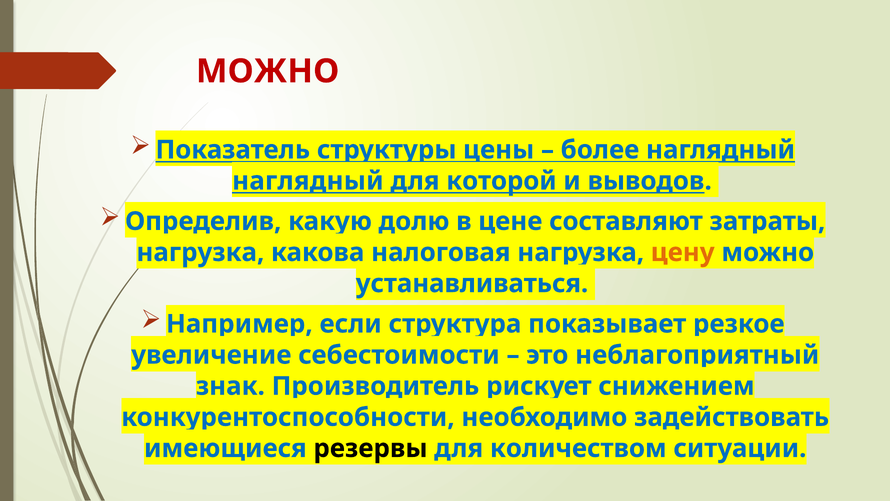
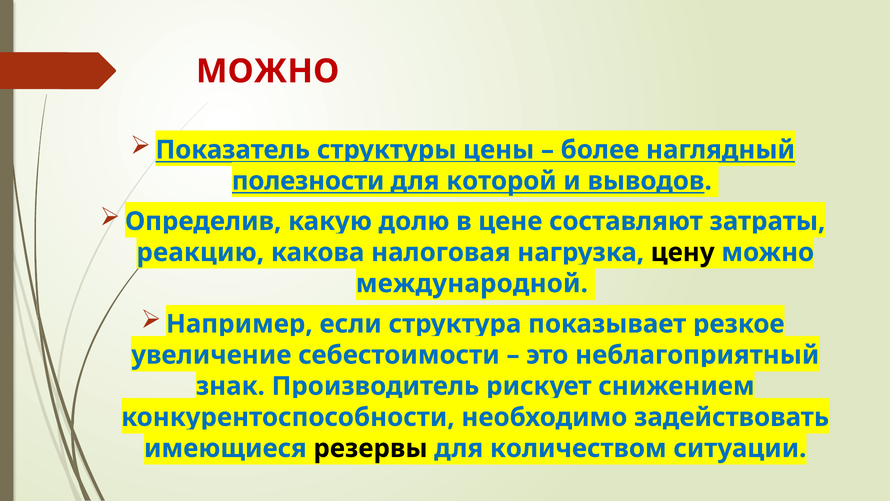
наглядный: наглядный -> полезности (308, 181)
нагрузка: нагрузка -> реакцию (200, 252)
цену colour: orange -> black (683, 252)
устанавливаться: устанавливаться -> международной (472, 283)
